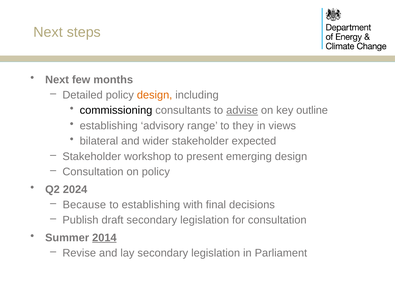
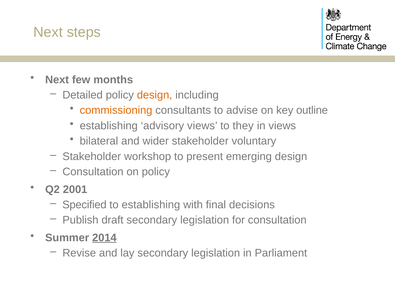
commissioning colour: black -> orange (116, 110)
advise underline: present -> none (242, 110)
advisory range: range -> views (202, 126)
expected: expected -> voluntary (254, 141)
2024: 2024 -> 2001 (75, 190)
Because: Because -> Specified (84, 205)
